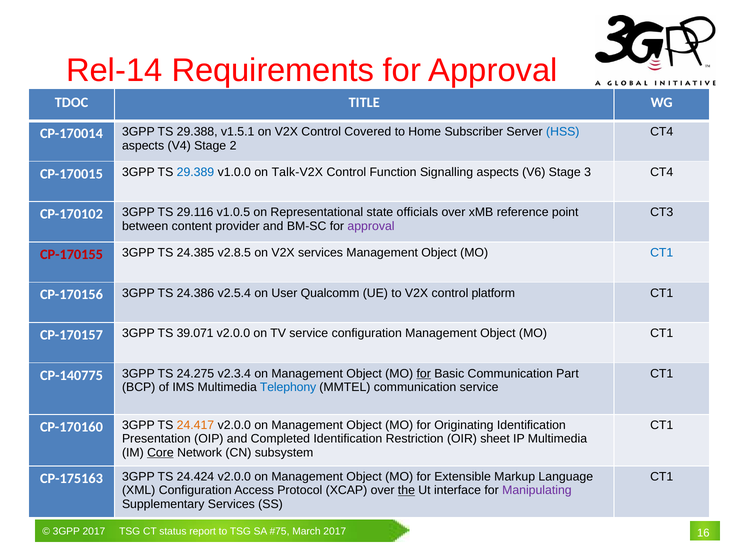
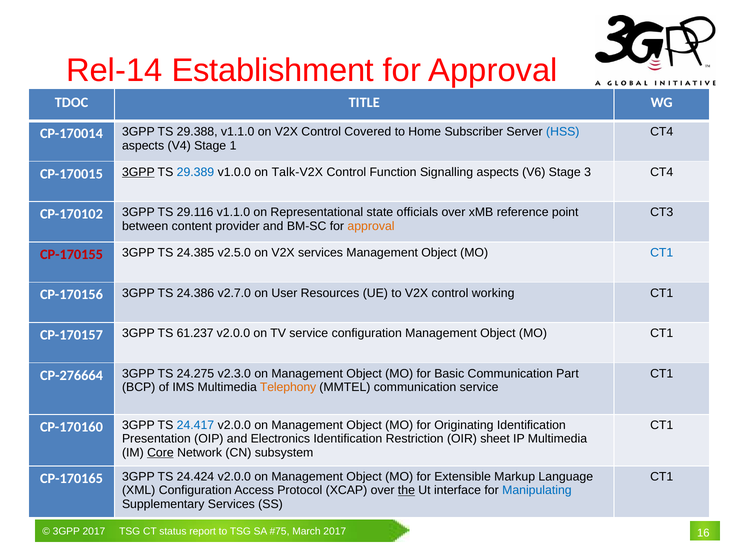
Requirements: Requirements -> Establishment (273, 70)
29.388 v1.5.1: v1.5.1 -> v1.1.0 (238, 132)
2: 2 -> 1 (233, 146)
3GPP underline: none -> present (138, 172)
29.116 v1.0.5: v1.0.5 -> v1.1.0 (233, 213)
approval colour: purple -> orange (371, 226)
v2.8.5: v2.8.5 -> v2.5.0 (234, 253)
v2.5.4: v2.5.4 -> v2.7.0 (234, 293)
Qualcomm: Qualcomm -> Resources (330, 293)
platform: platform -> working (493, 293)
39.071: 39.071 -> 61.237 (195, 334)
CP-140775: CP-140775 -> CP-276664 (71, 376)
v2.3.4: v2.3.4 -> v2.3.0 (234, 374)
for underline: present -> none (424, 374)
Telephony colour: blue -> orange (288, 388)
24.417 colour: orange -> blue (195, 426)
Completed: Completed -> Electronics (280, 439)
CP-175163: CP-175163 -> CP-170165 (71, 479)
Manipulating colour: purple -> blue (537, 491)
